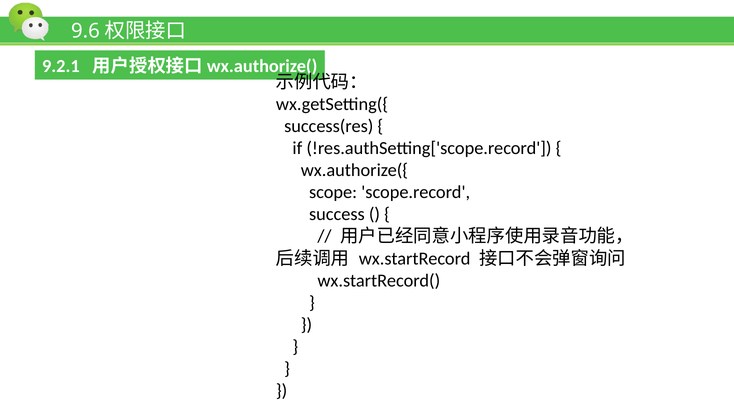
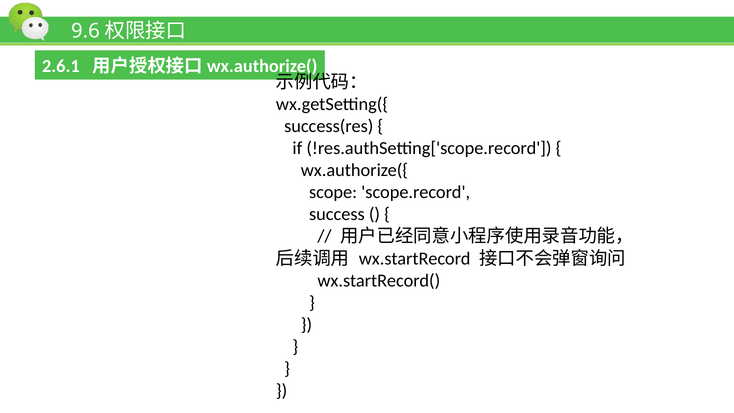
9.2.1: 9.2.1 -> 2.6.1 (61, 66)
